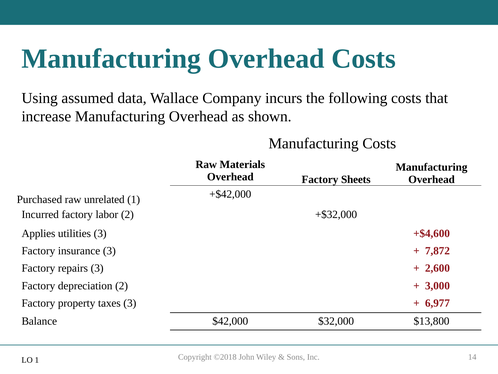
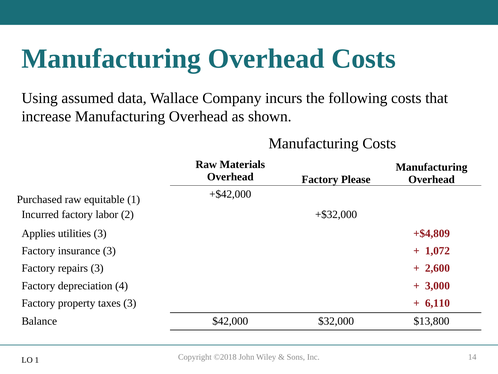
Sheets: Sheets -> Please (356, 179)
unrelated: unrelated -> equitable (104, 199)
+$4,600: +$4,600 -> +$4,809 (432, 233)
7,872: 7,872 -> 1,072 (437, 251)
depreciation 2: 2 -> 4 (122, 285)
6,977: 6,977 -> 6,110 (437, 303)
